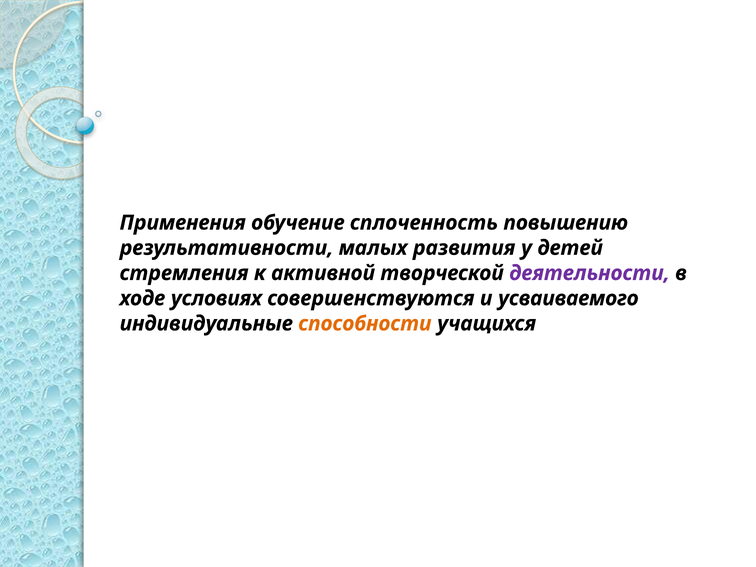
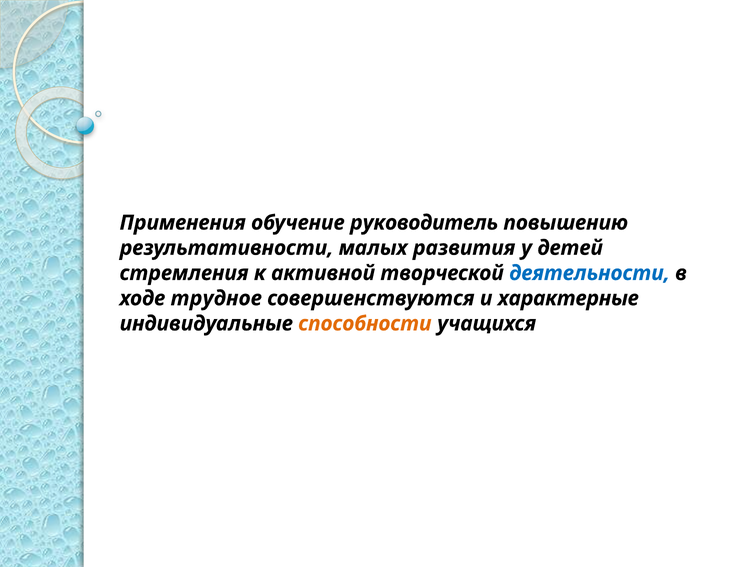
сплоченность: сплоченность -> руководитель (424, 223)
деятельности colour: purple -> blue (590, 273)
условиях: условиях -> трудное (216, 298)
усваиваемого: усваиваемого -> характерные (568, 298)
